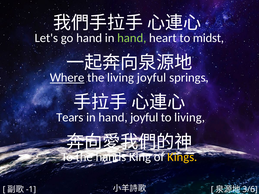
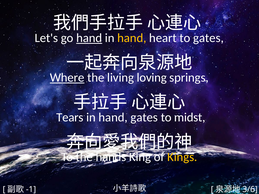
hand underline: none -> present (89, 38)
hand colour: light green -> yellow (132, 38)
to midst: midst -> gates (208, 38)
living joyful: joyful -> loving (152, 78)
hand joyful: joyful -> gates (144, 117)
to living: living -> midst (190, 117)
